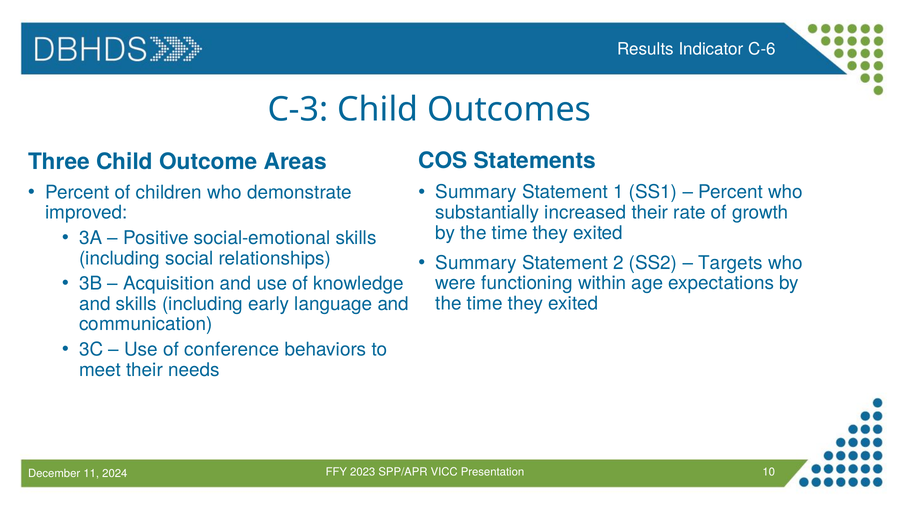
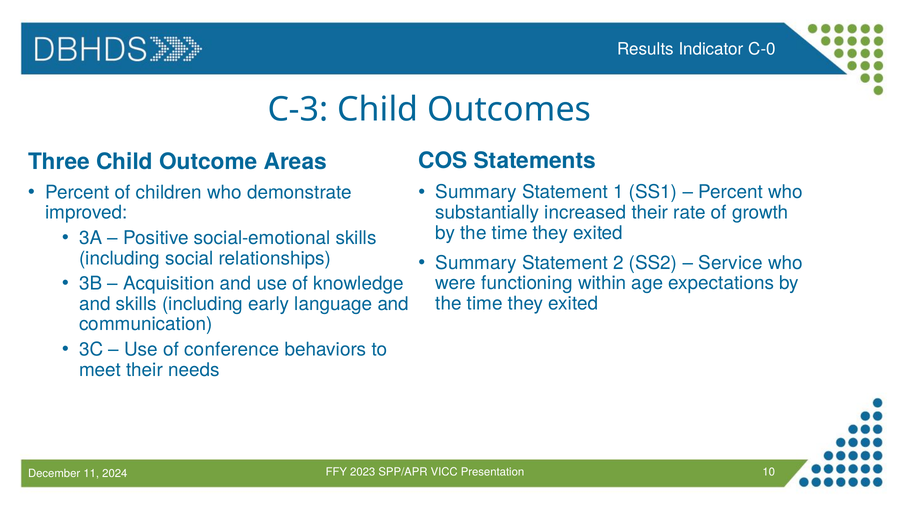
C-6: C-6 -> C-0 (762, 49)
Targets: Targets -> Service (731, 263)
